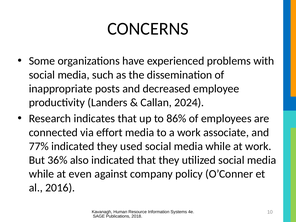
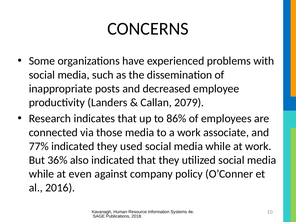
2024: 2024 -> 2079 (189, 102)
effort: effort -> those (109, 132)
